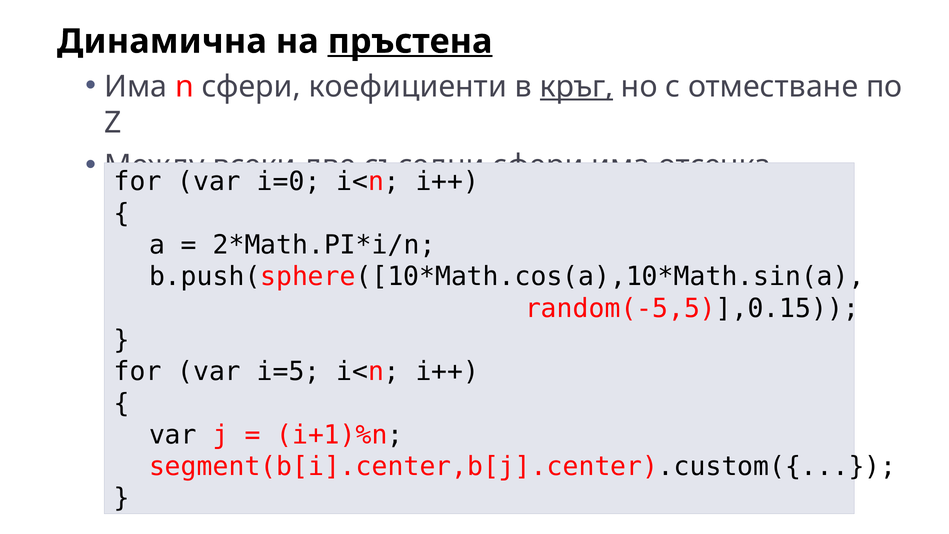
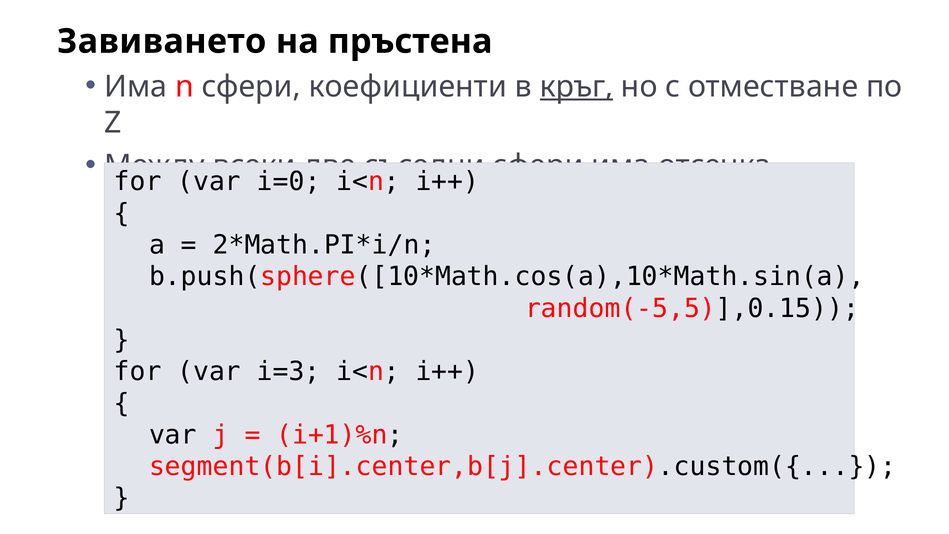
Динамична: Динамична -> Завиването (162, 41)
пръстена underline: present -> none (410, 41)
i=5: i=5 -> i=3 (289, 372)
